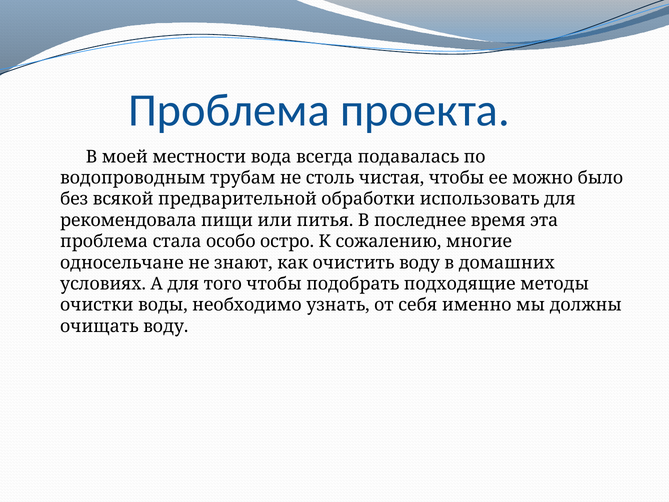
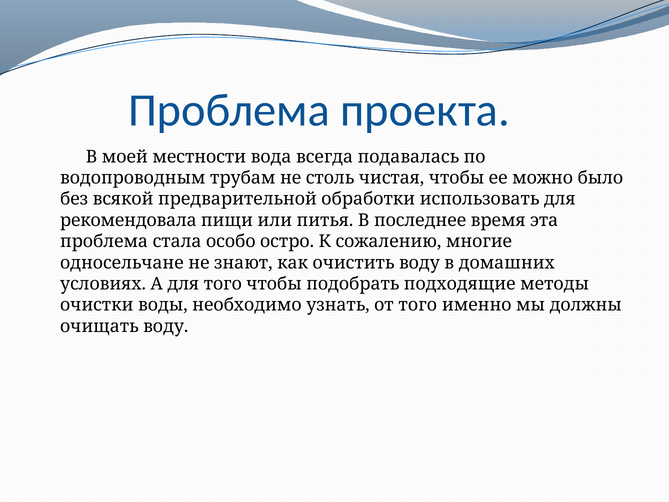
от себя: себя -> того (418, 305)
